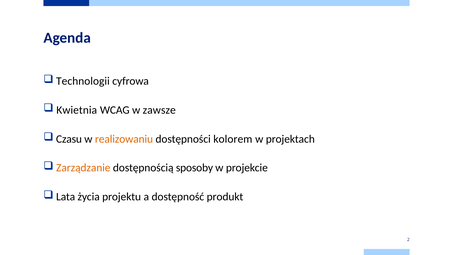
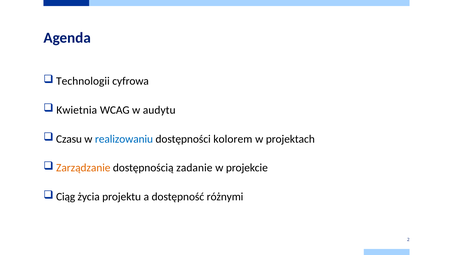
zawsze: zawsze -> audytu (159, 110)
realizowaniu colour: orange -> blue (124, 139)
sposoby: sposoby -> zadanie (194, 168)
Lata: Lata -> Ciąg (66, 197)
produkt: produkt -> różnymi (225, 197)
